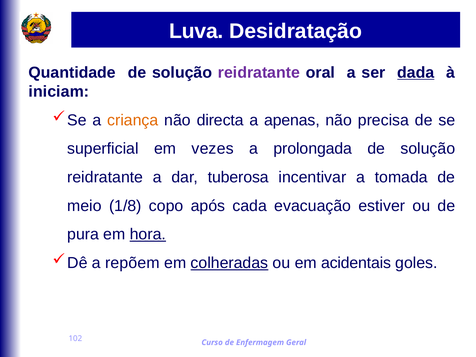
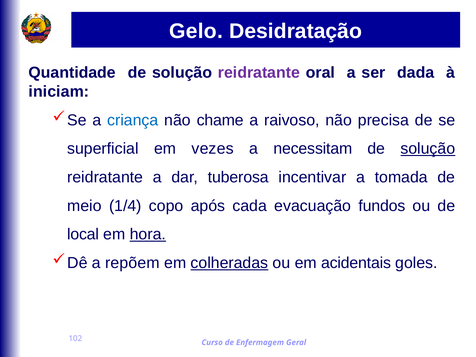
Luva: Luva -> Gelo (196, 31)
dada underline: present -> none (416, 73)
criança colour: orange -> blue (133, 120)
directa: directa -> chame (220, 120)
apenas: apenas -> raivoso (292, 120)
prolongada: prolongada -> necessitam (313, 149)
solução underline: none -> present (428, 149)
1/8: 1/8 -> 1/4 (125, 206)
estiver: estiver -> fundos (382, 206)
pura: pura -> local (83, 234)
